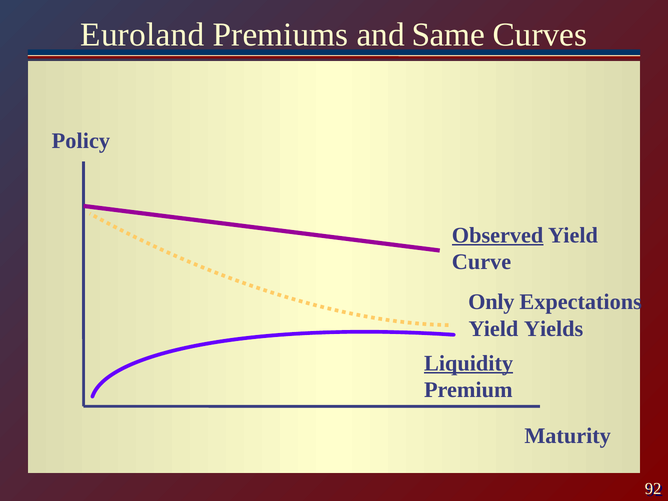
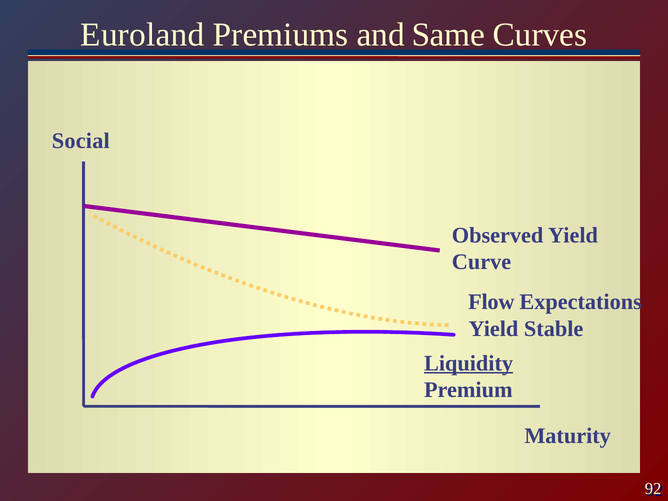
Policy: Policy -> Social (81, 141)
Observed underline: present -> none (498, 235)
Only: Only -> Flow (491, 302)
Yields: Yields -> Stable (554, 329)
